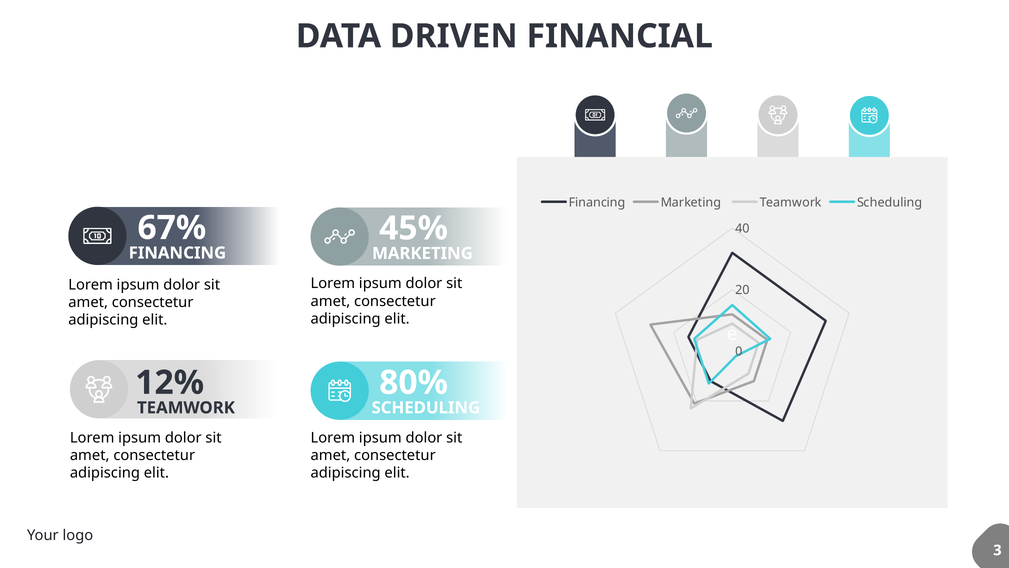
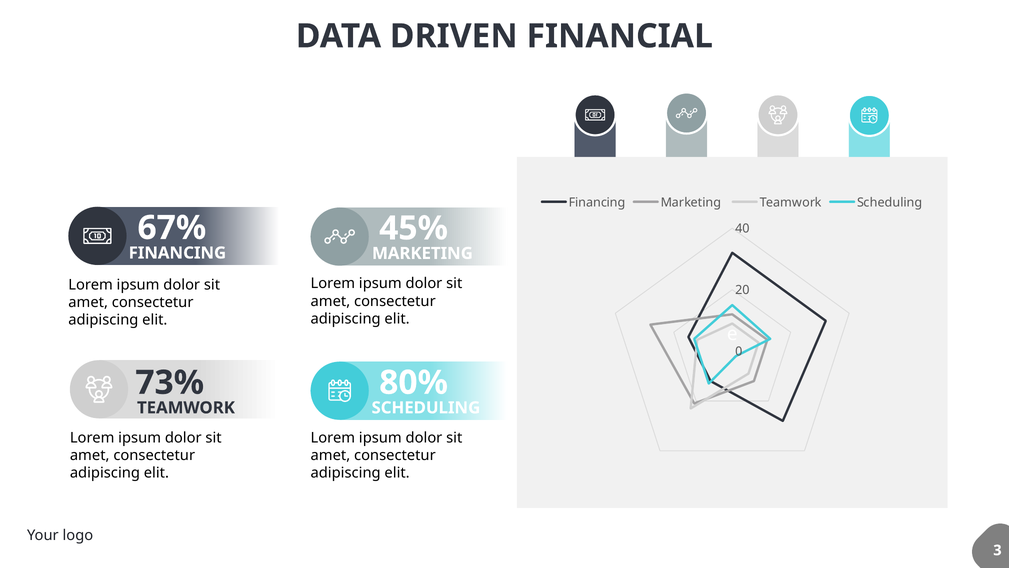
12%: 12% -> 73% (170, 382)
